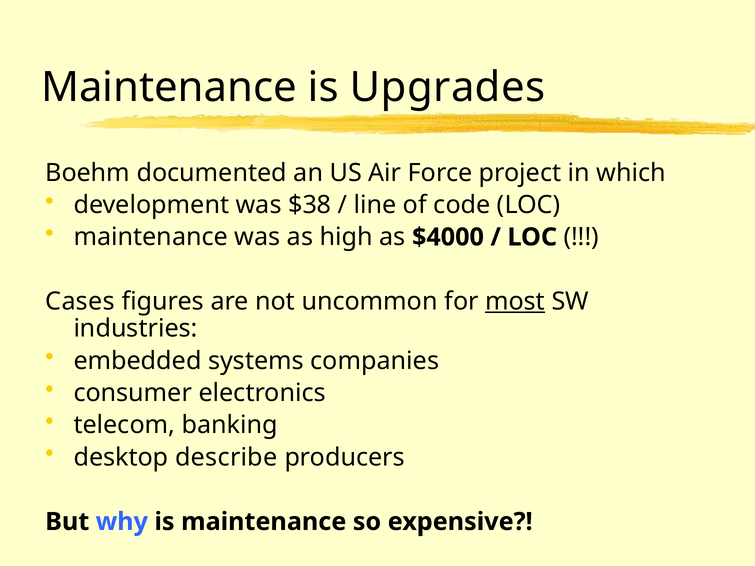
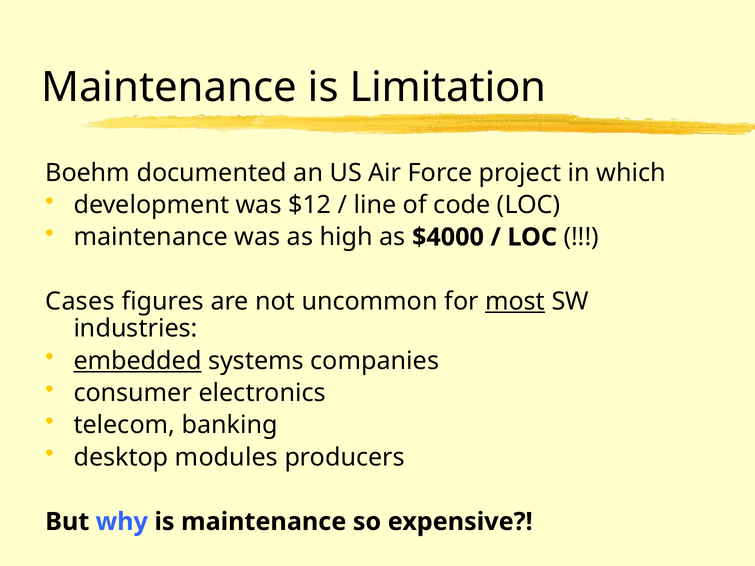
Upgrades: Upgrades -> Limitation (448, 87)
$38: $38 -> $12 (310, 205)
embedded underline: none -> present (138, 361)
describe: describe -> modules (226, 458)
